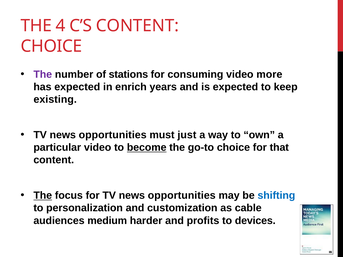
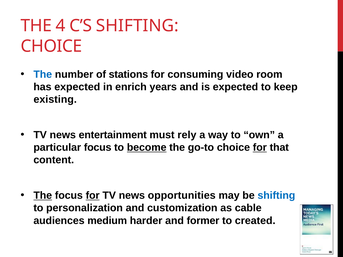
C’S CONTENT: CONTENT -> SHIFTING (137, 26)
The colour: purple -> blue (43, 74)
more: more -> room (269, 74)
opportunities: opportunities -> entertainment (113, 135)
just: just -> rely (187, 135)
particular video: video -> focus (98, 148)
for underline: none -> present (260, 148)
for underline: none -> present (93, 196)
profits: profits -> former (203, 221)
devices: devices -> created (255, 221)
